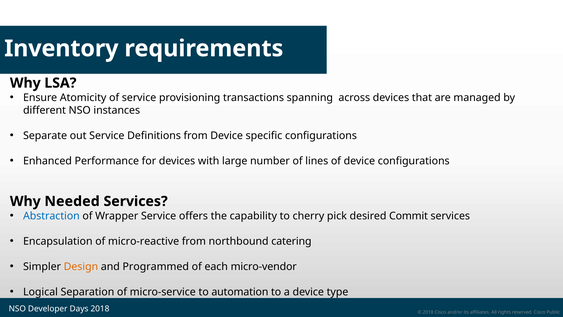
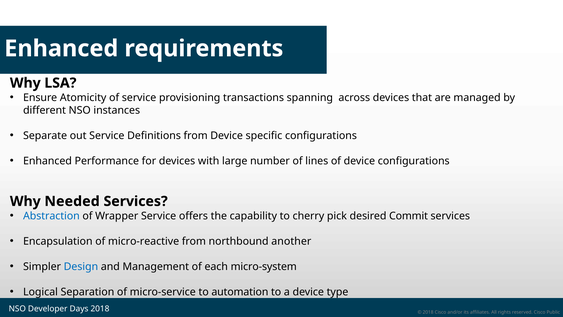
Inventory: Inventory -> Enhanced (61, 48)
catering: catering -> another (291, 241)
Design colour: orange -> blue (81, 266)
Programmed: Programmed -> Management (156, 266)
micro-vendor: micro-vendor -> micro-system (264, 266)
